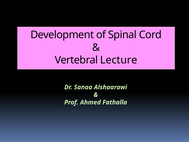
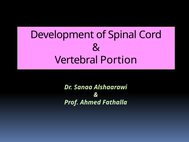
Lecture: Lecture -> Portion (119, 60)
